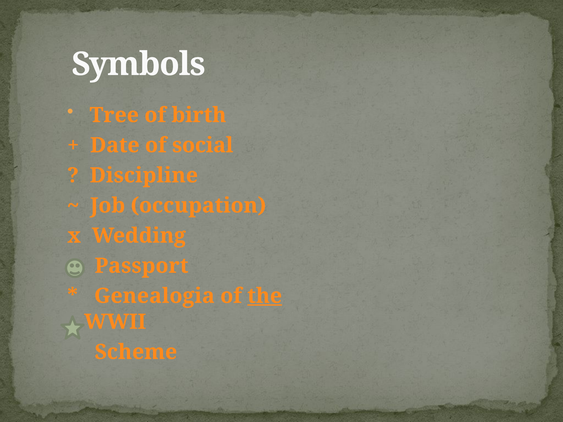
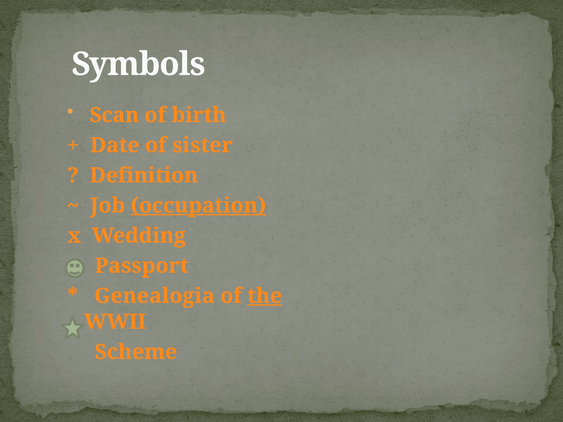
Tree: Tree -> Scan (114, 115)
social: social -> sister (202, 145)
Discipline: Discipline -> Definition (144, 176)
occupation underline: none -> present (198, 206)
